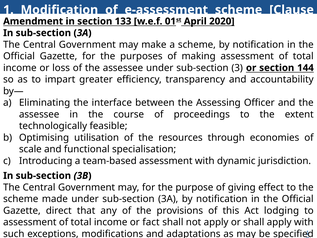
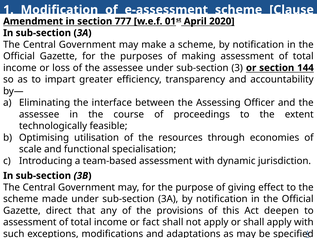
133: 133 -> 777 (123, 21)
lodging: lodging -> deepen (281, 210)
